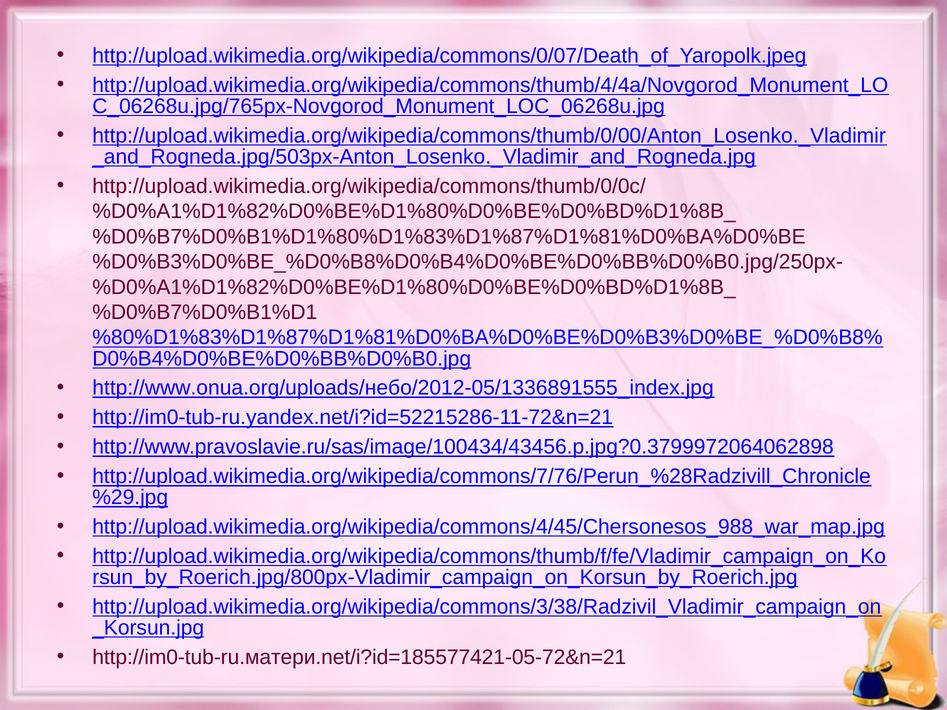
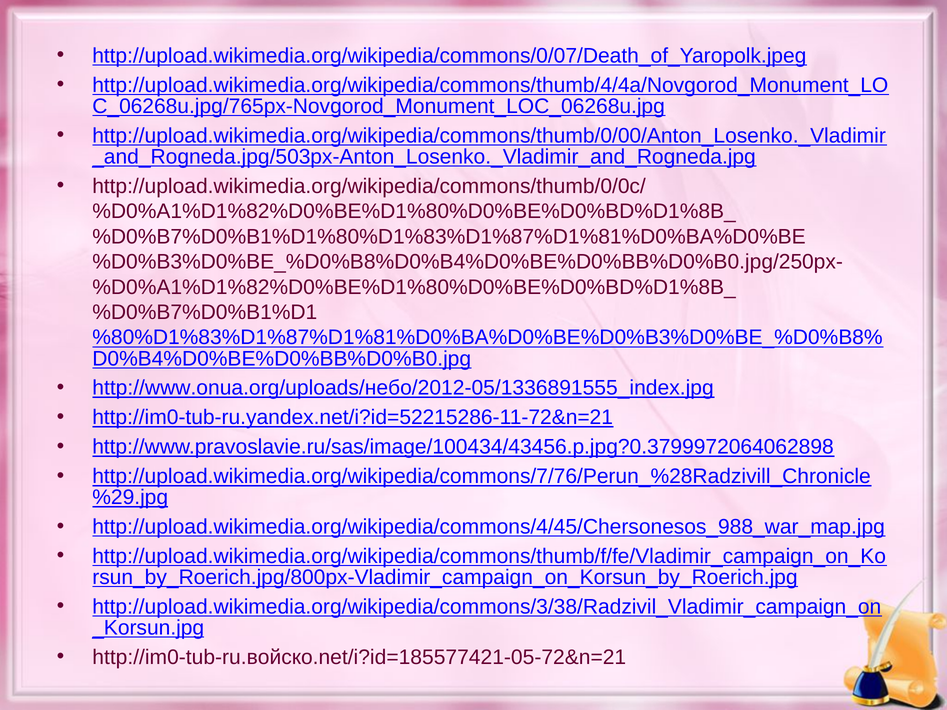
http://im0-tub-ru.матери.net/i?id=185577421-05-72&n=21: http://im0-tub-ru.матери.net/i?id=185577421-05-72&n=21 -> http://im0-tub-ru.войско.net/i?id=185577421-05-72&n=21 (359, 657)
